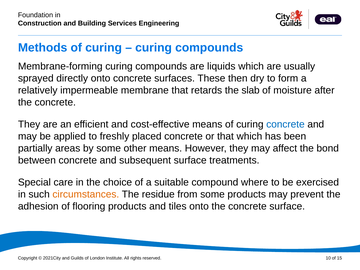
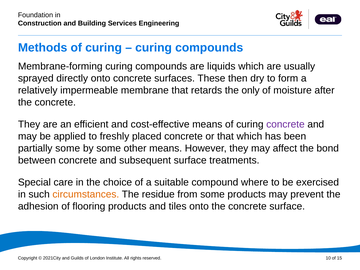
slab: slab -> only (251, 90)
concrete colour: blue -> purple (285, 124)
partially areas: areas -> some (68, 148)
